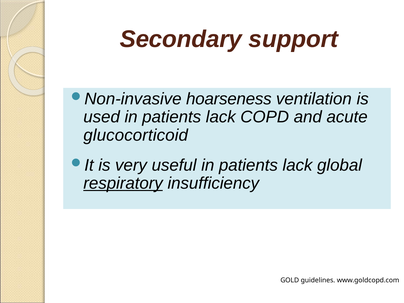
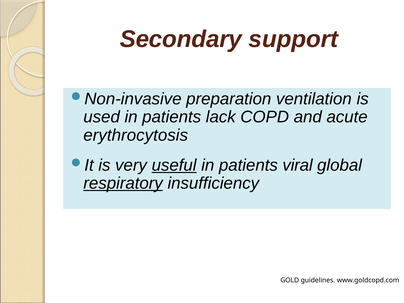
hoarseness: hoarseness -> preparation (229, 99)
glucocorticoid: glucocorticoid -> erythrocytosis (136, 135)
useful underline: none -> present (174, 165)
lack: lack -> viral (298, 165)
